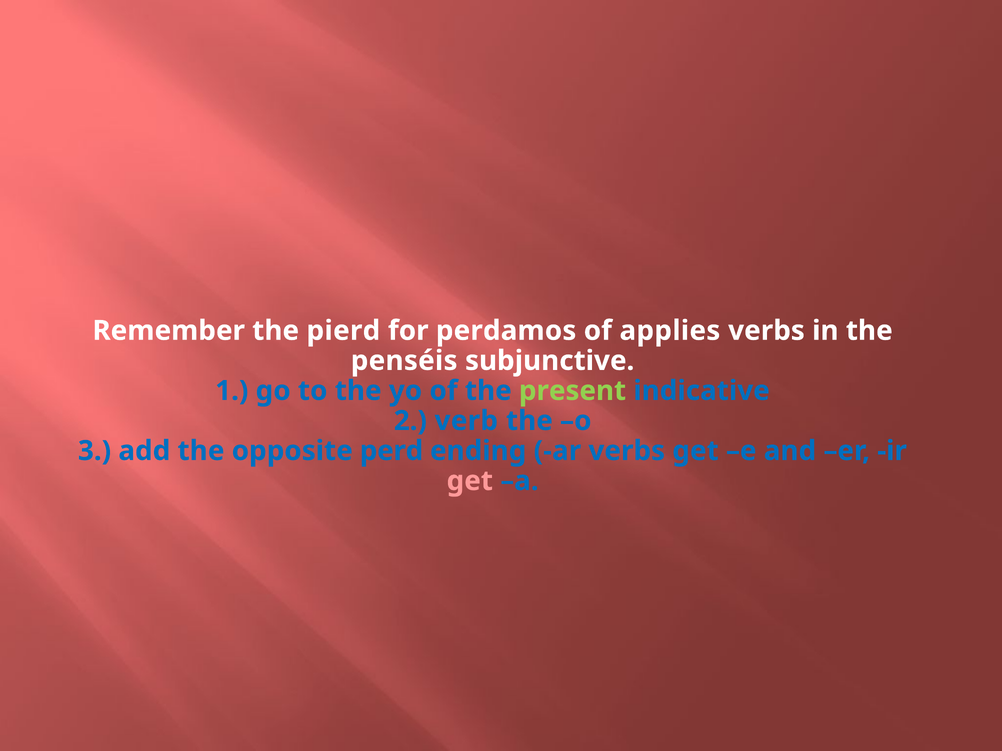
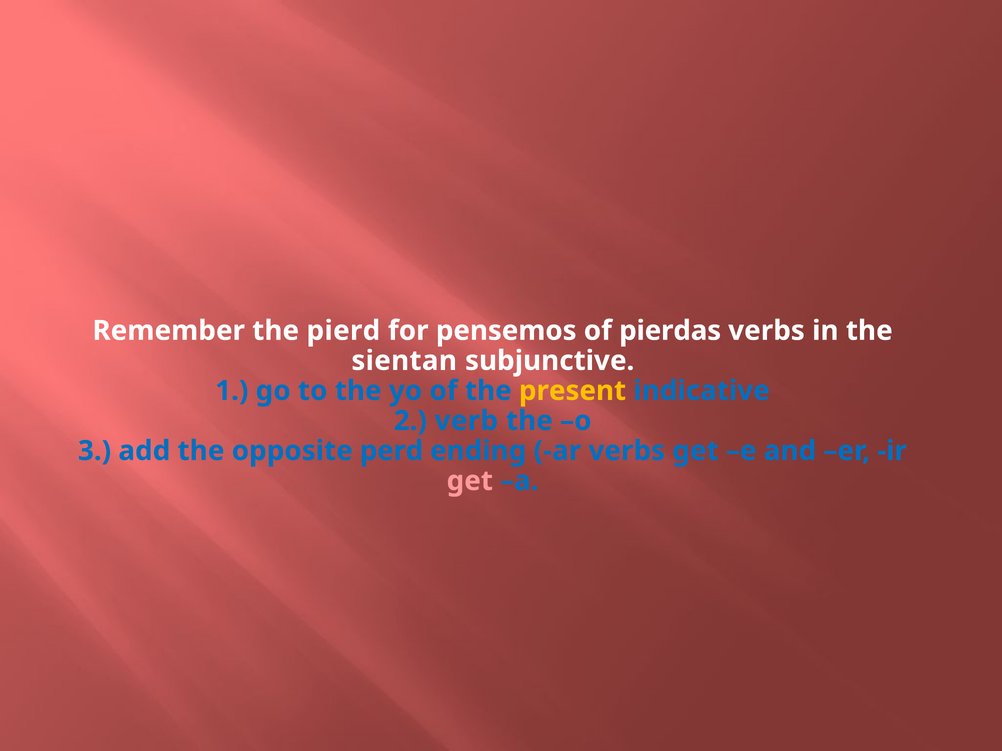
perdamos: perdamos -> pensemos (506, 331)
applies: applies -> pierdas (670, 331)
penséis: penséis -> sientan (404, 361)
present colour: light green -> yellow (573, 391)
